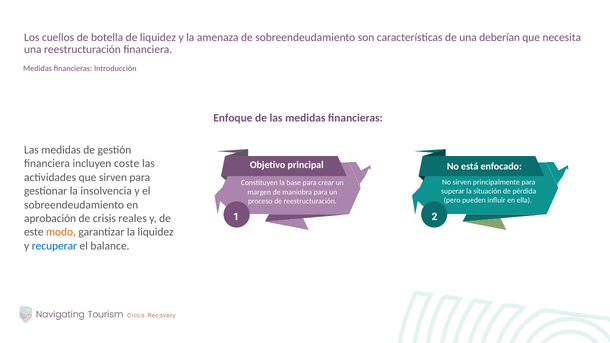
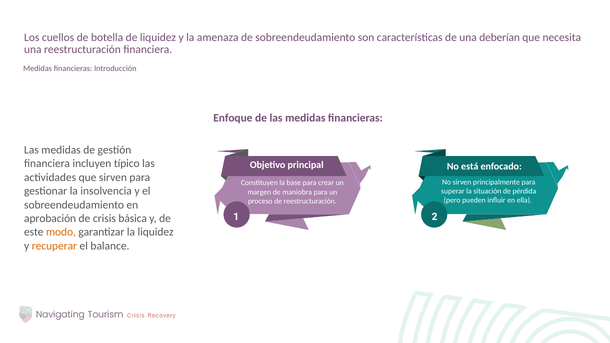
coste: coste -> típico (127, 164)
reales: reales -> básica (133, 219)
recuperar colour: blue -> orange (54, 246)
